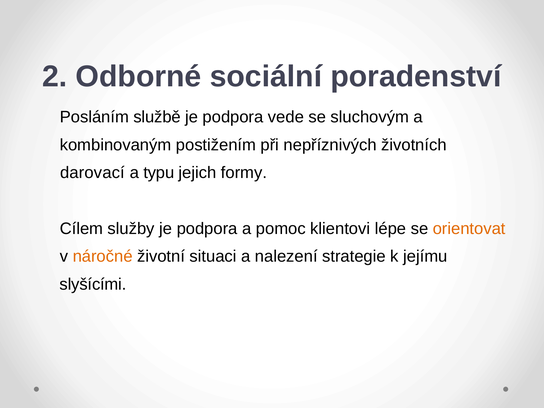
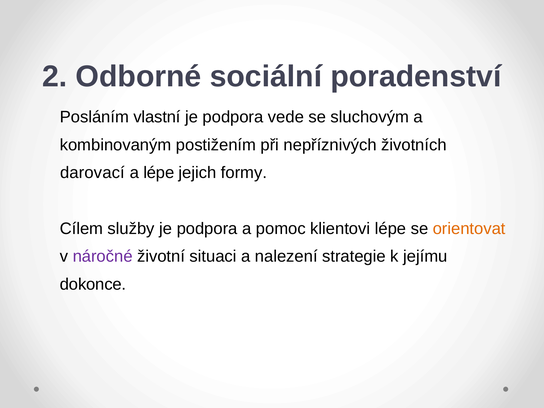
službě: službě -> vlastní (157, 117)
a typu: typu -> lépe (159, 173)
náročné colour: orange -> purple (103, 256)
slyšícími: slyšícími -> dokonce (93, 284)
